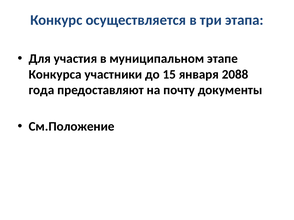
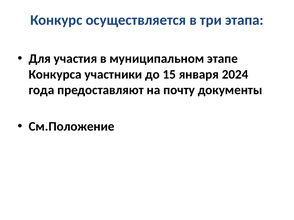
2088: 2088 -> 2024 (235, 74)
